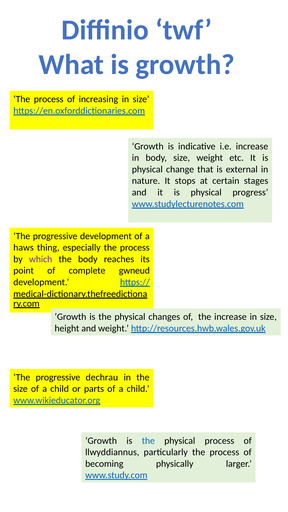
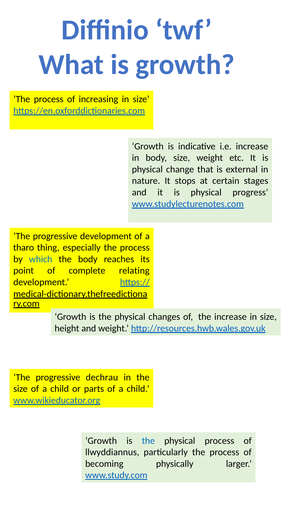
haws: haws -> tharo (24, 248)
which colour: purple -> blue (41, 259)
gwneud: gwneud -> relating (134, 271)
